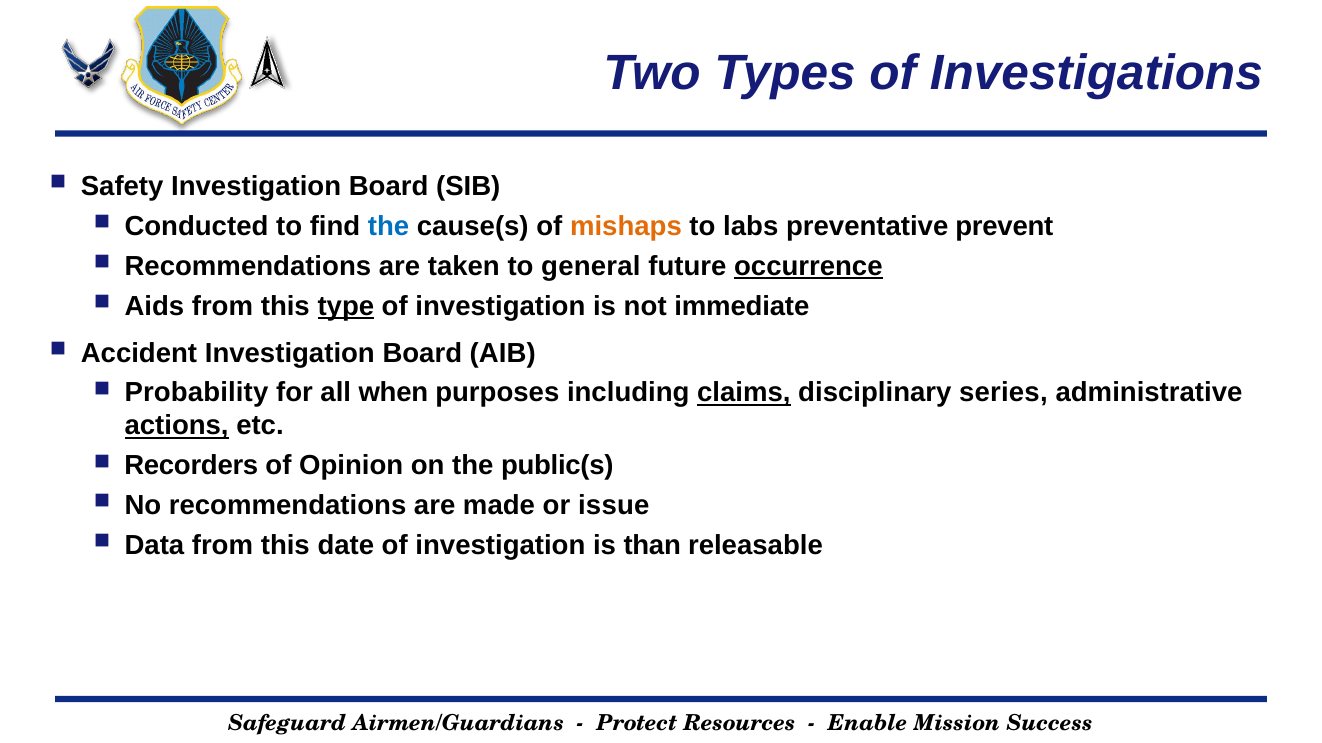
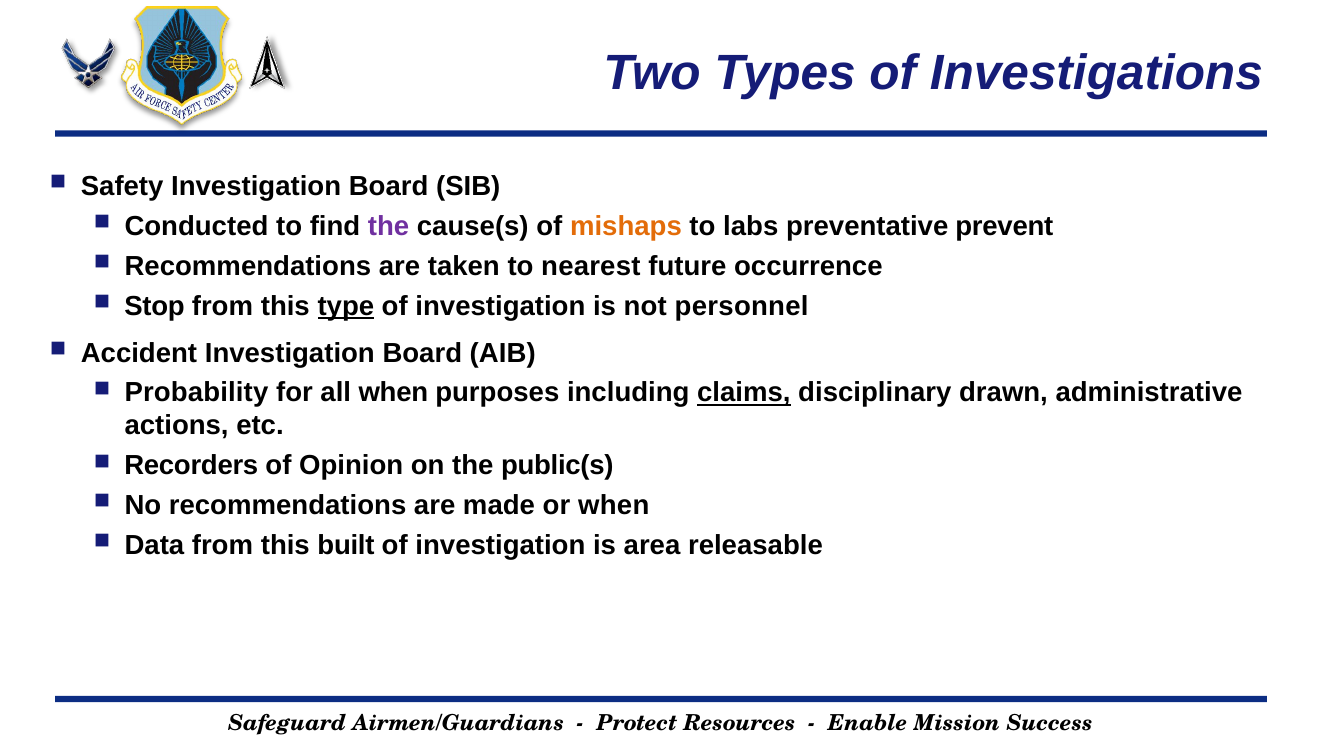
the colour: blue -> purple (389, 227)
general: general -> nearest (591, 266)
occurrence underline: present -> none (808, 266)
Aids: Aids -> Stop (155, 306)
immediate: immediate -> personnel (742, 306)
series: series -> drawn (1004, 393)
actions underline: present -> none (177, 426)
or issue: issue -> when (614, 506)
date: date -> built (346, 546)
than: than -> area (652, 546)
